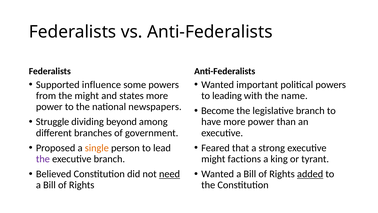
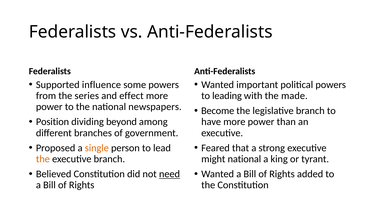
the might: might -> series (87, 96)
states: states -> effect (131, 96)
name: name -> made (294, 96)
Struggle: Struggle -> Position (52, 122)
the colour: purple -> orange (43, 159)
might factions: factions -> national (244, 159)
added underline: present -> none (310, 174)
